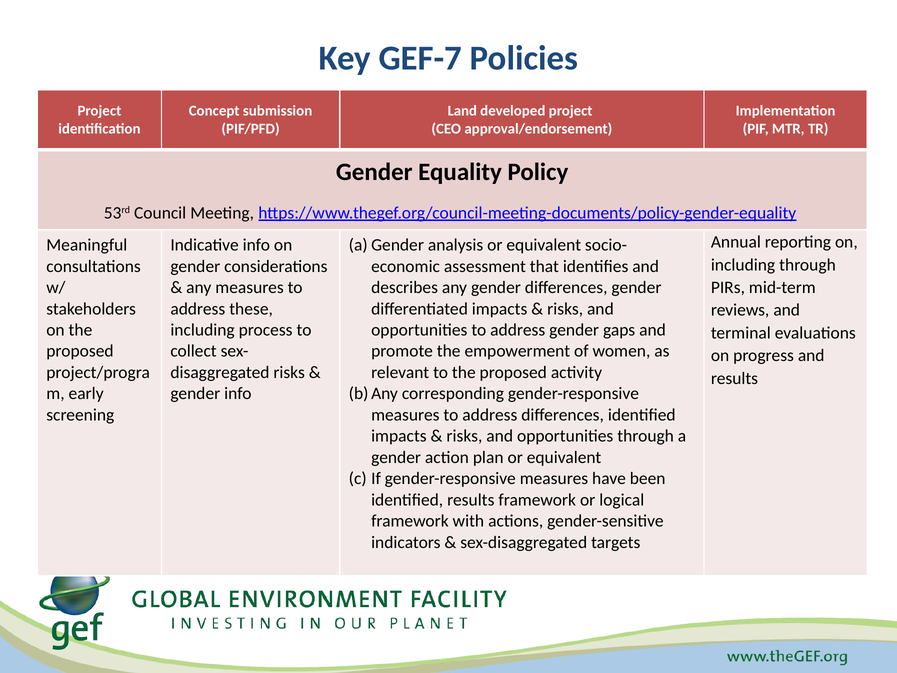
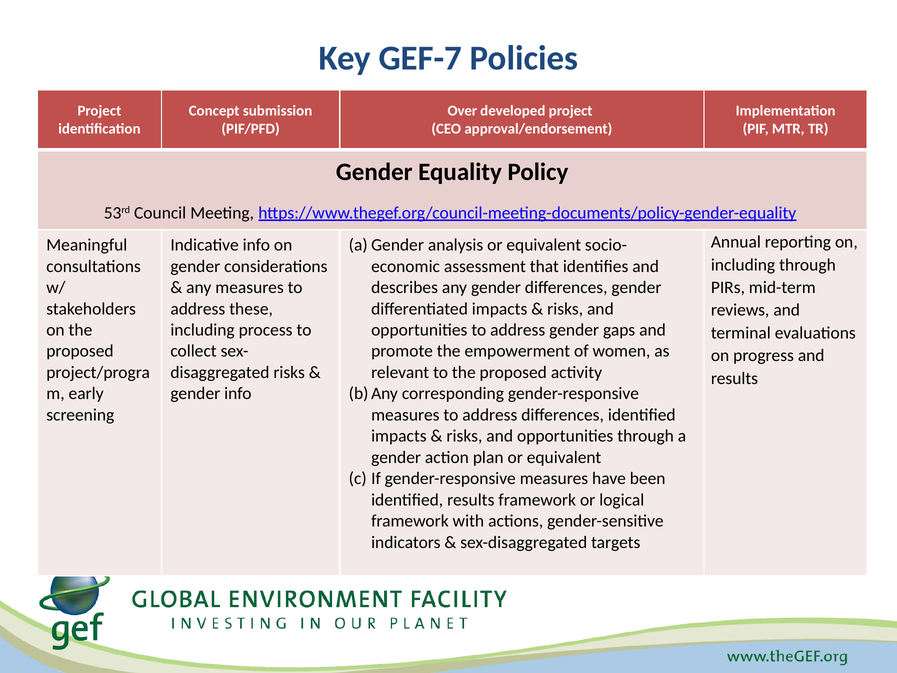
Land: Land -> Over (462, 111)
